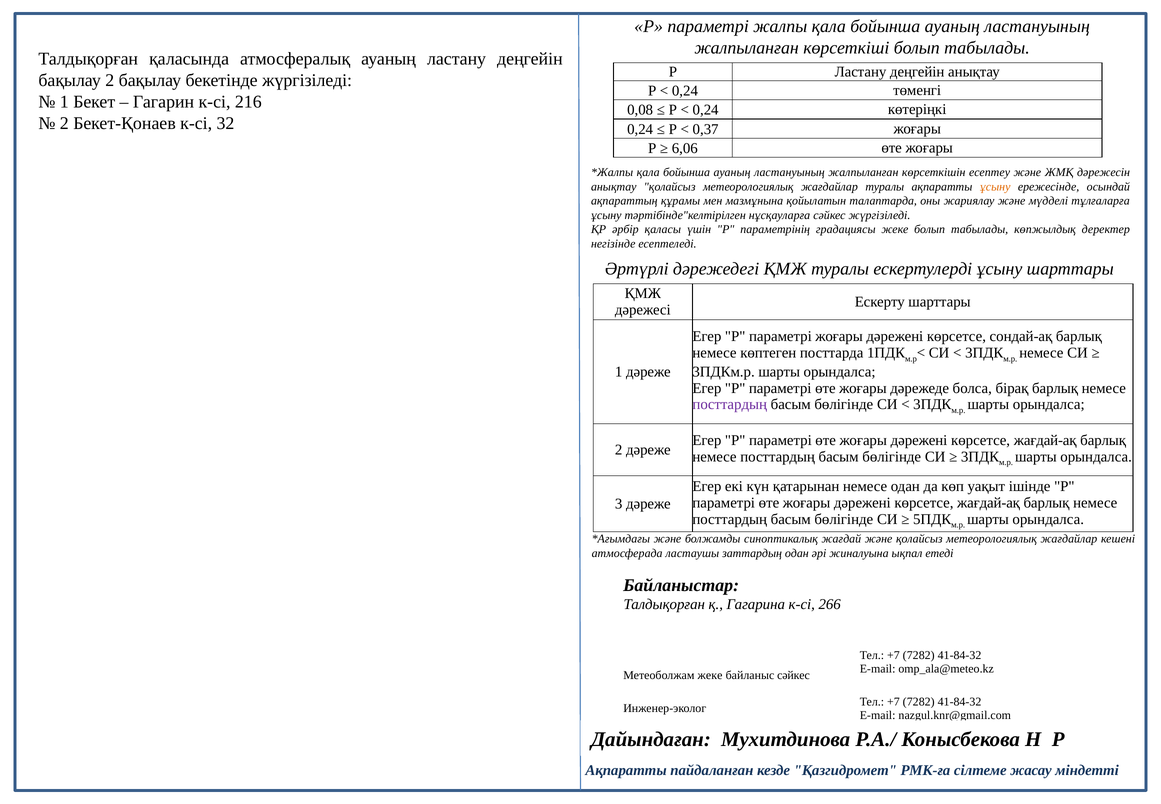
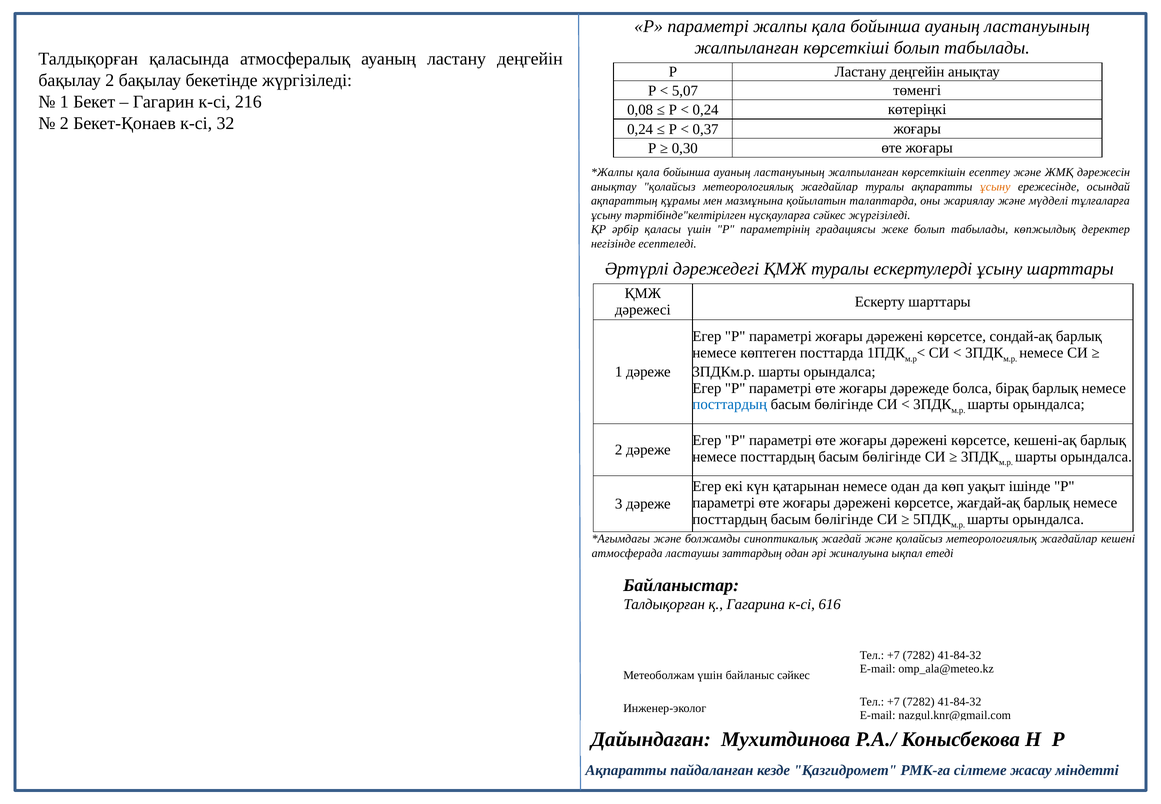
0,24: 0,24 -> 5,07 (685, 91)
6,06: 6,06 -> 0,30 (685, 148)
посттардың colour: purple -> blue (730, 404)
жағдай-ақ: жағдай-ақ -> кешені-ақ (1045, 440)
266: 266 -> 616 (830, 604)
Метеоболжам жеке: жеке -> үшін (710, 675)
